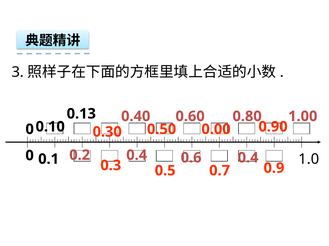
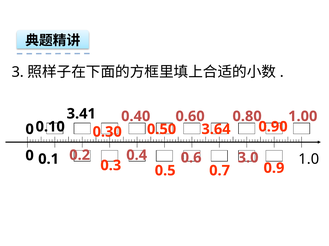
0.13: 0.13 -> 3.41 (81, 114)
0.00: 0.00 -> 3.64 (216, 130)
0.6 0.4: 0.4 -> 3.0 (248, 158)
